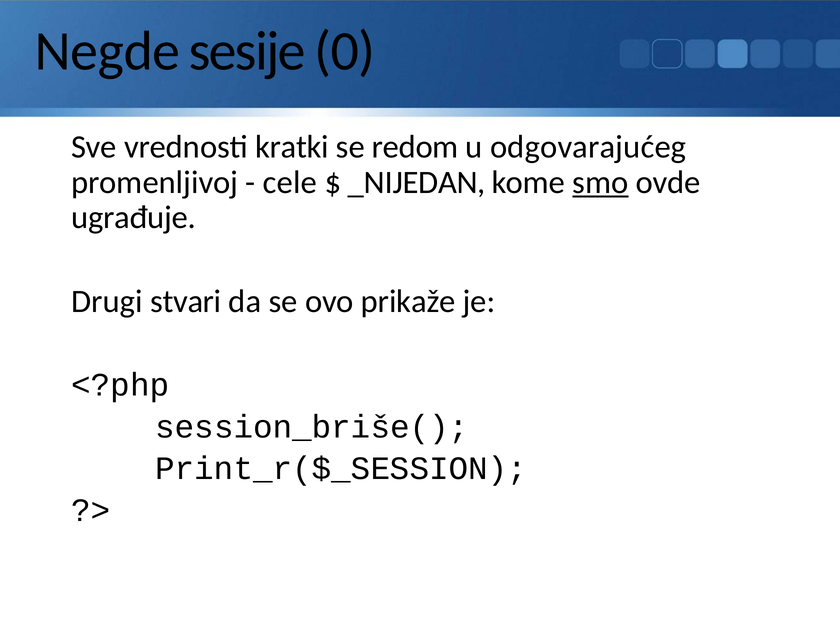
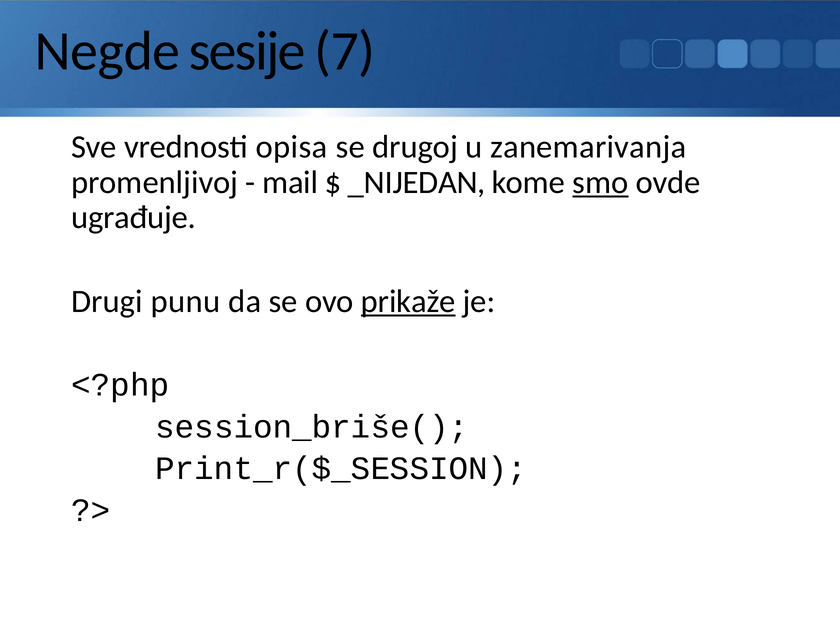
0: 0 -> 7 (345, 51)
kratki: kratki -> opisa (292, 147)
redom: redom -> drugoj (415, 147)
odgovarajućeg: odgovarajućeg -> zanemarivanja (588, 147)
cele: cele -> mail (290, 182)
stvari: stvari -> punu (185, 301)
prikaže underline: none -> present (408, 301)
